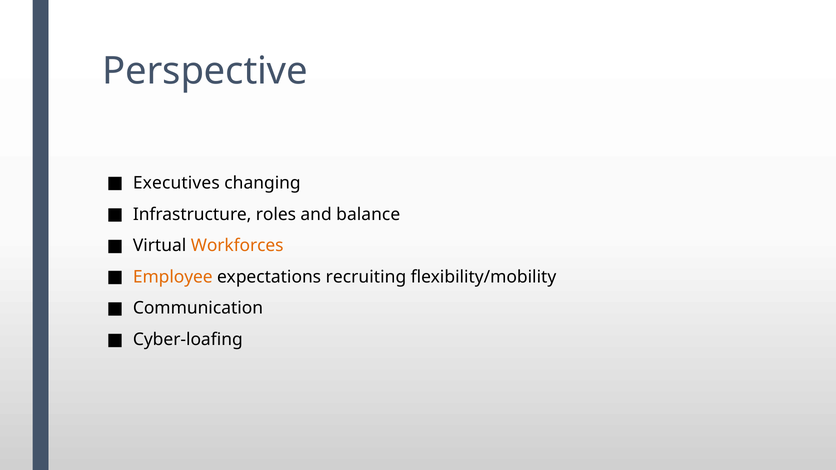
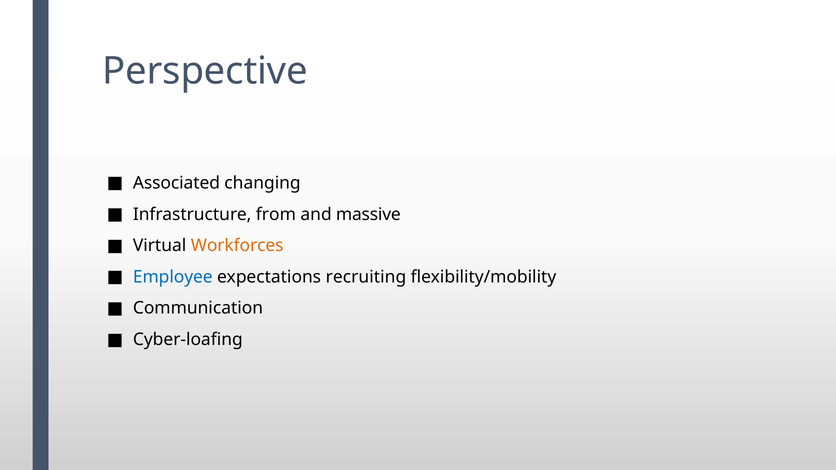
Executives: Executives -> Associated (176, 183)
roles: roles -> from (276, 214)
balance: balance -> massive (368, 214)
Employee colour: orange -> blue (173, 277)
